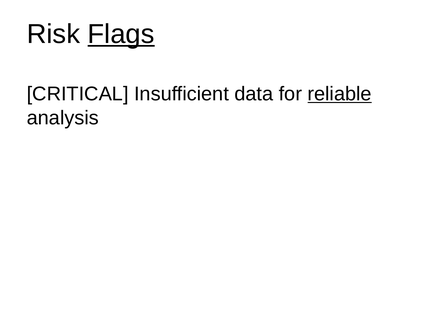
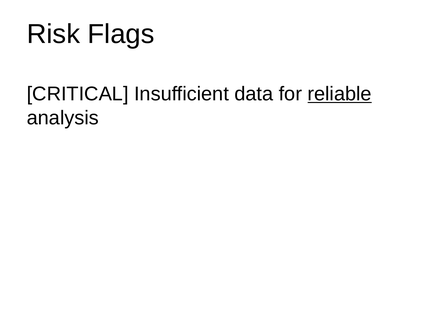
Flags underline: present -> none (121, 34)
